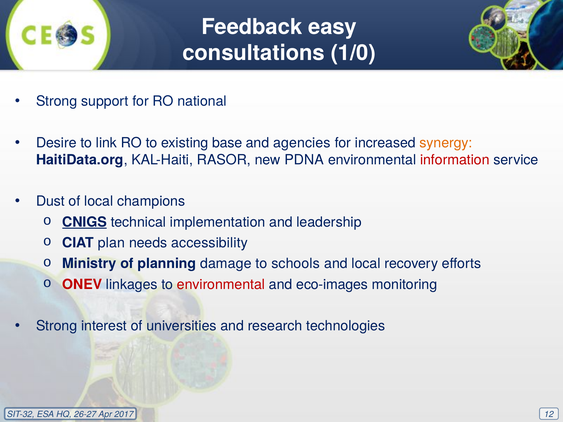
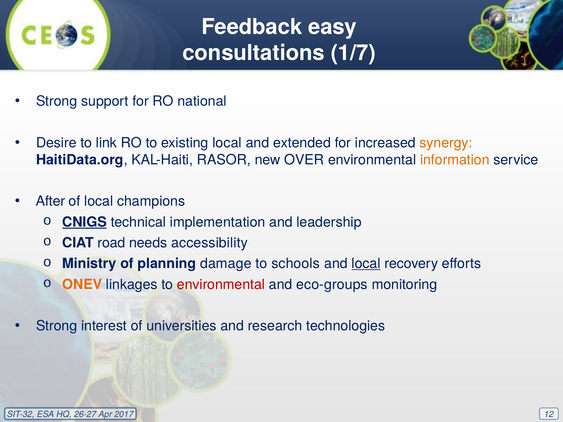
1/0: 1/0 -> 1/7 (353, 53)
existing base: base -> local (227, 143)
agencies: agencies -> extended (302, 143)
PDNA: PDNA -> OVER (304, 160)
information colour: red -> orange (455, 160)
Dust: Dust -> After (50, 201)
plan: plan -> road (112, 243)
local underline: none -> present (366, 264)
ONEV colour: red -> orange (82, 285)
eco-images: eco-images -> eco-groups (332, 285)
